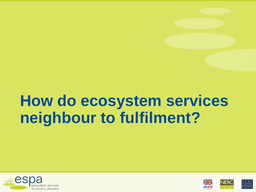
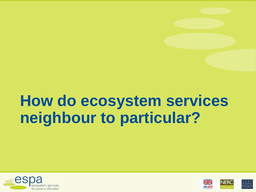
fulfilment: fulfilment -> particular (160, 118)
